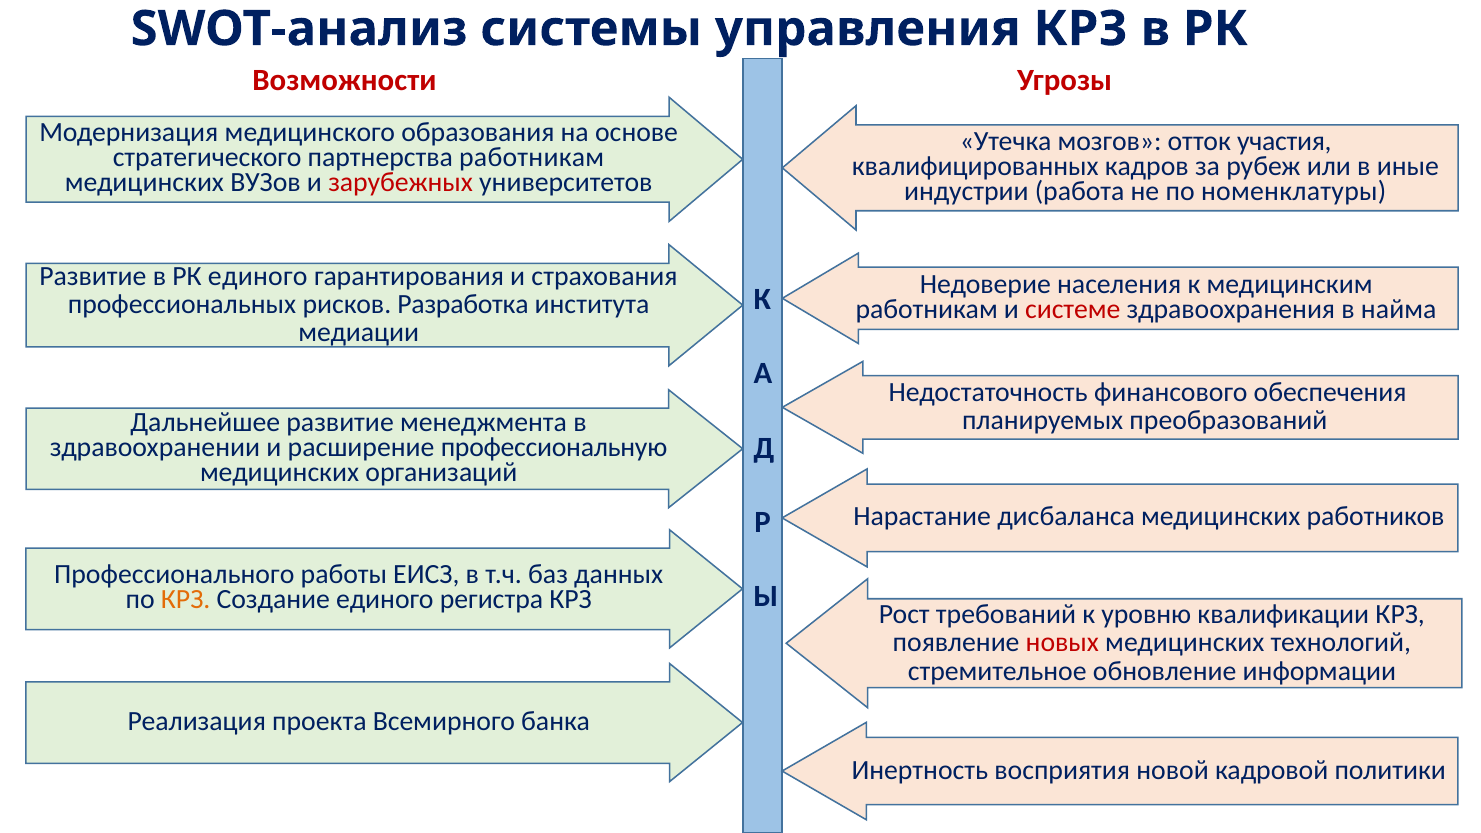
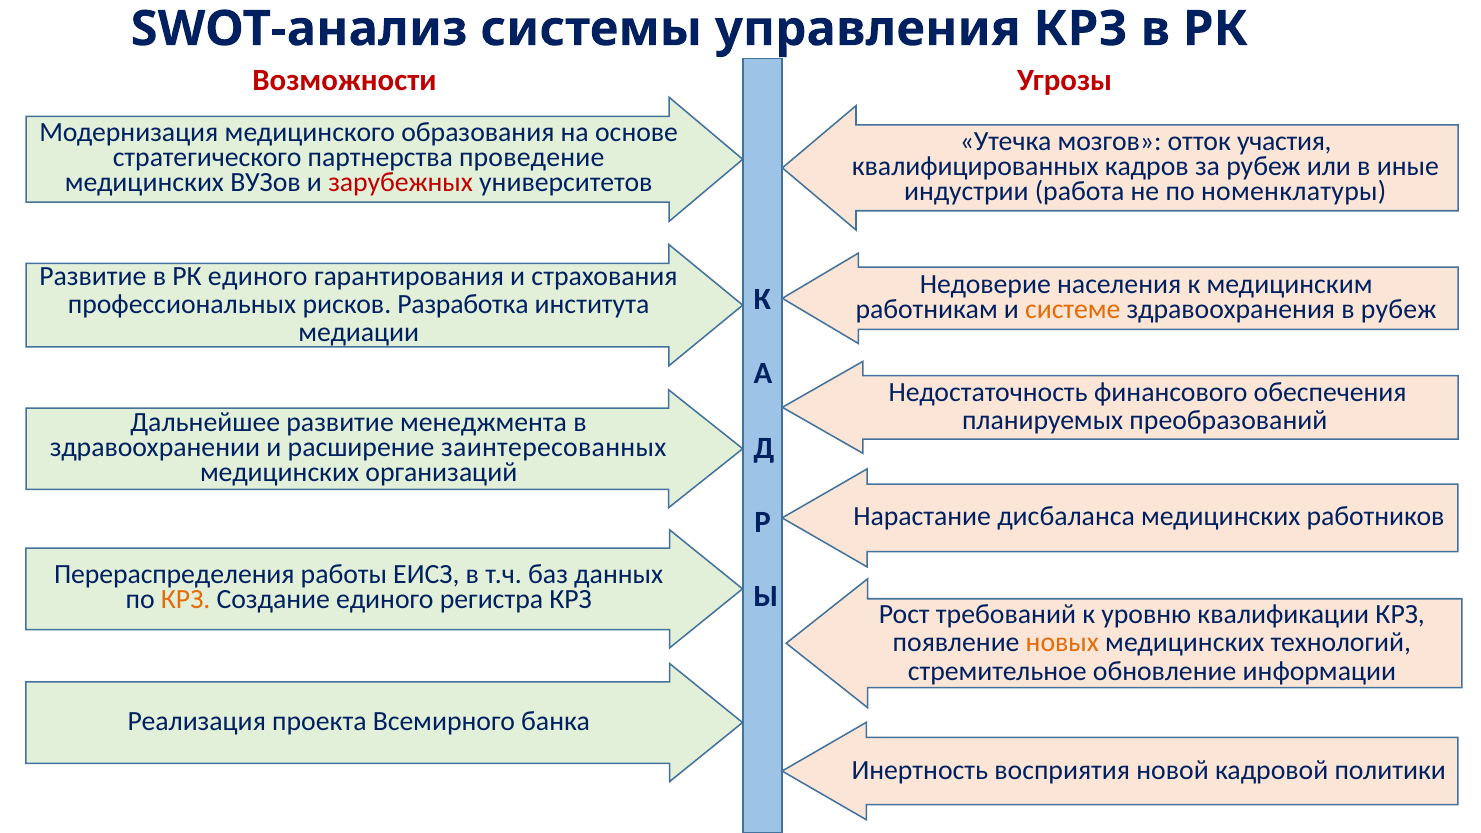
партнерства работникам: работникам -> проведение (532, 158)
системе colour: red -> orange (1073, 309)
в найма: найма -> рубеж (1399, 309)
профессиональную: профессиональную -> заинтересованных (554, 447)
Профессионального: Профессионального -> Перераспределения (174, 575)
новых colour: red -> orange (1062, 643)
